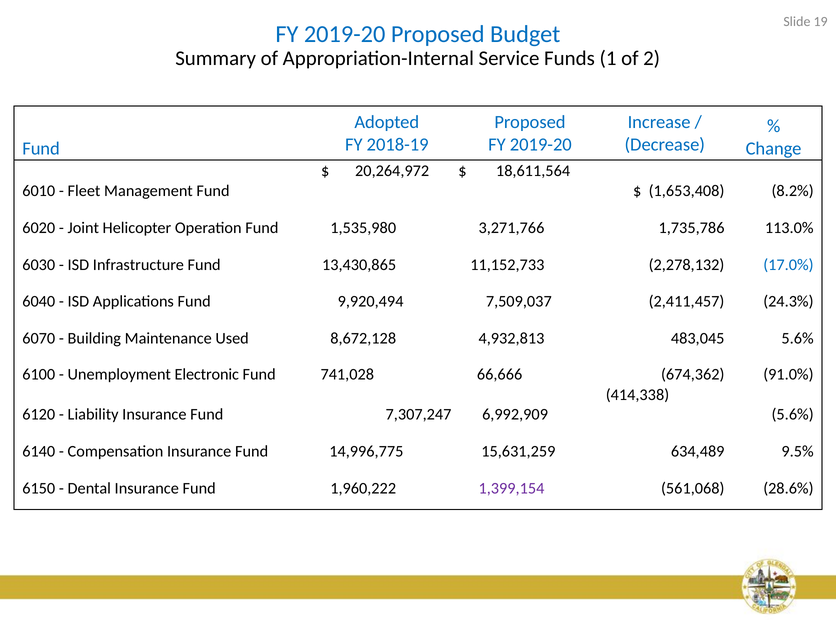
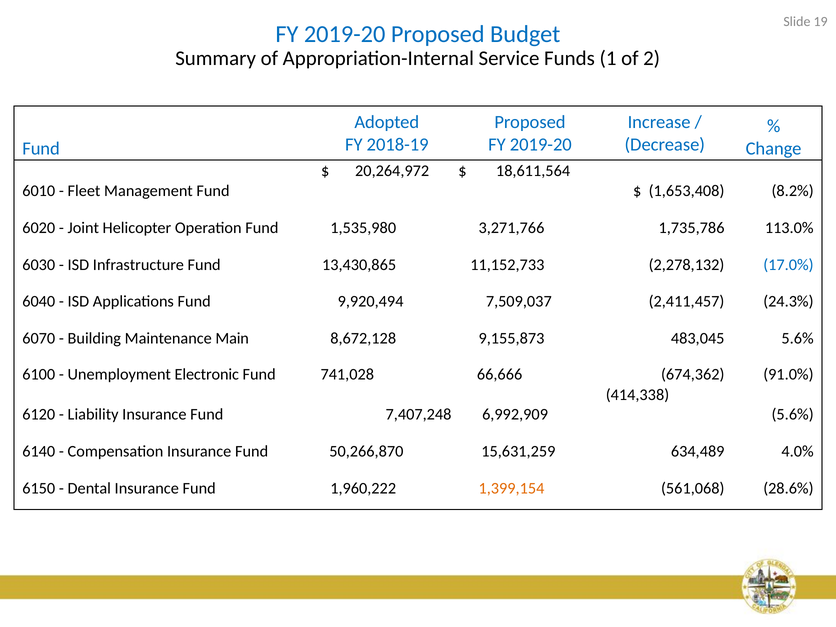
Used: Used -> Main (232, 339)
4,932,813: 4,932,813 -> 9,155,873 (511, 339)
7,307,247: 7,307,247 -> 7,407,248 (419, 415)
14,996,775: 14,996,775 -> 50,266,870 (366, 452)
9.5%: 9.5% -> 4.0% (798, 452)
1,399,154 colour: purple -> orange (511, 489)
